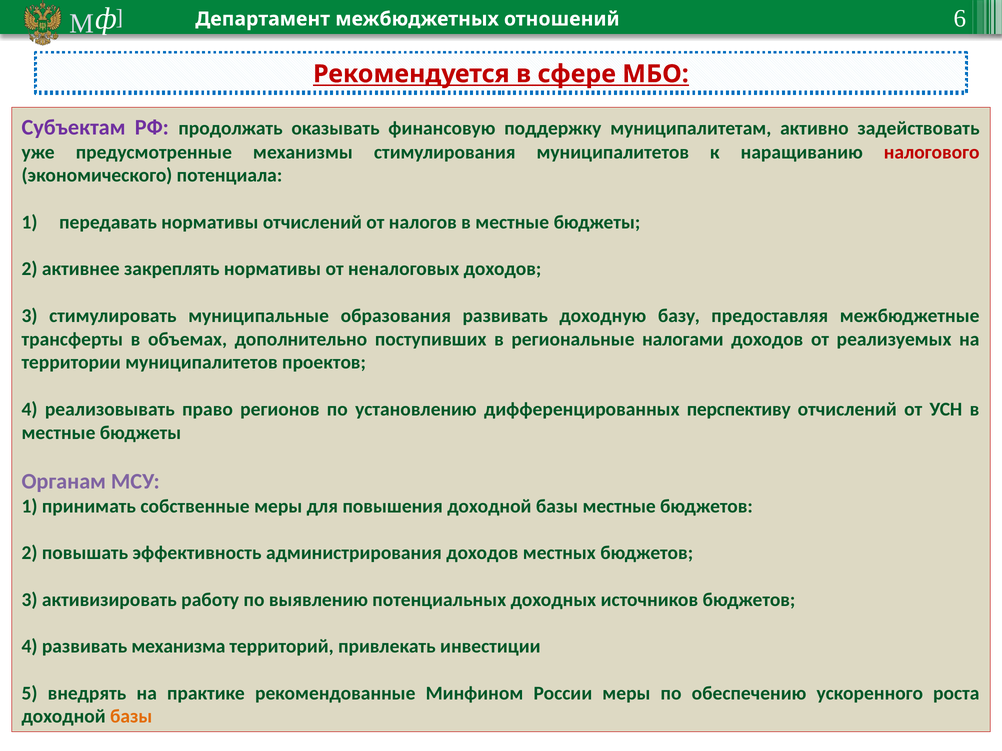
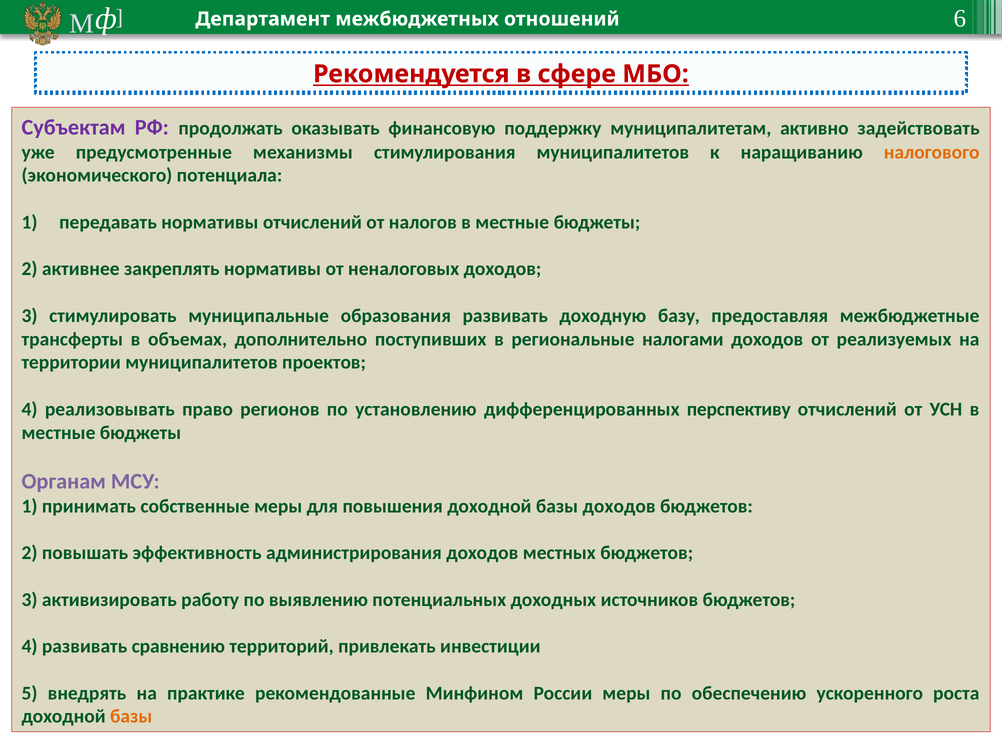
налогового colour: red -> orange (932, 152)
базы местные: местные -> доходов (619, 506)
механизма: механизма -> сравнению (178, 647)
